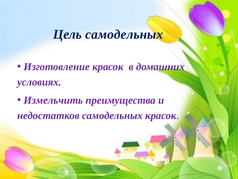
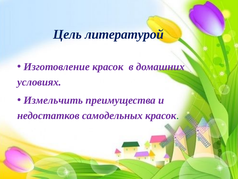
Цель самодельных: самодельных -> литературой (124, 34)
